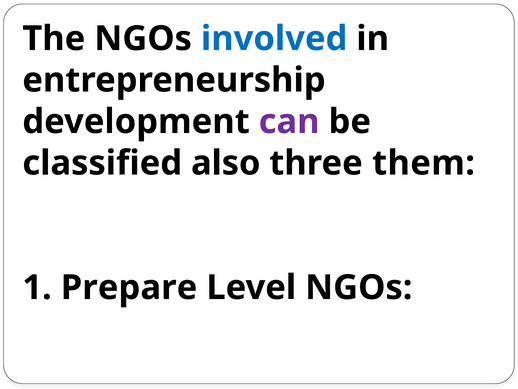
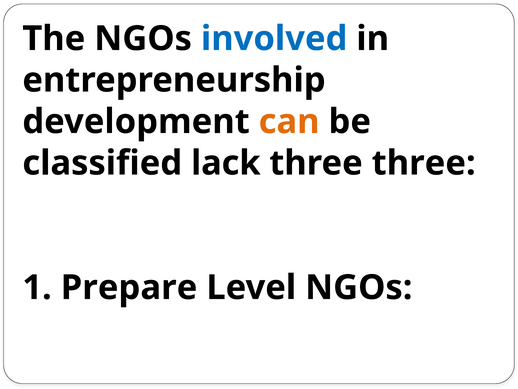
can colour: purple -> orange (289, 121)
also: also -> lack (226, 163)
three them: them -> three (424, 163)
